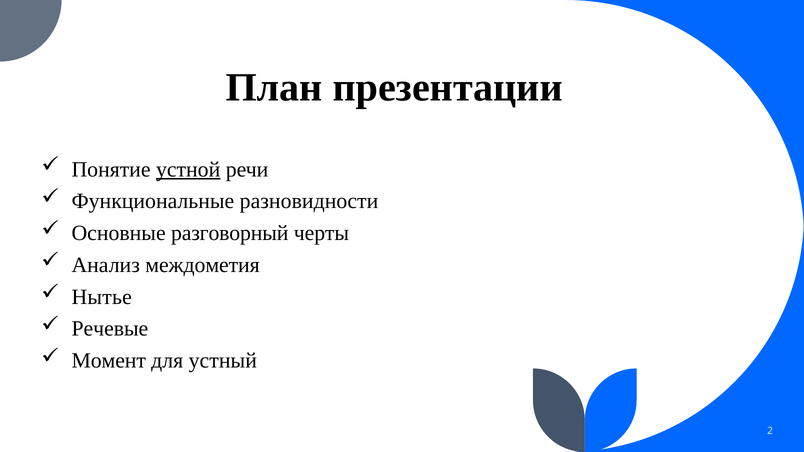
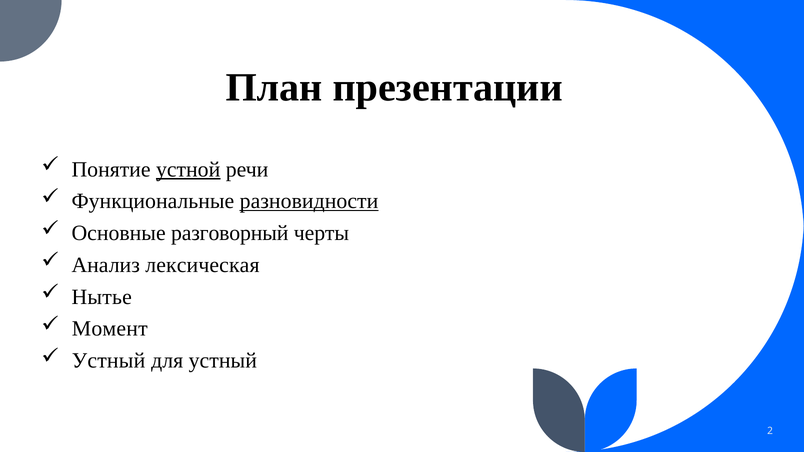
разновидности underline: none -> present (309, 201)
междометия: междометия -> лексическая (202, 265)
Речевые: Речевые -> Момент (110, 329)
Момент: Момент -> Устный (109, 361)
